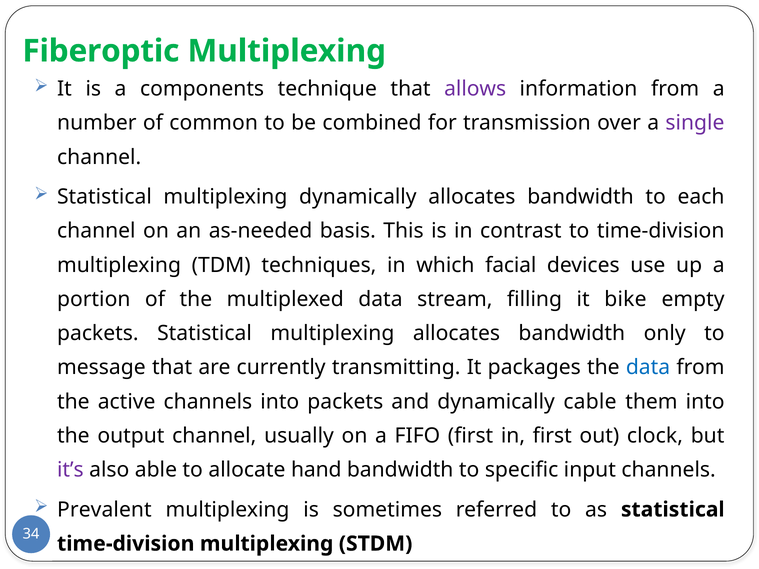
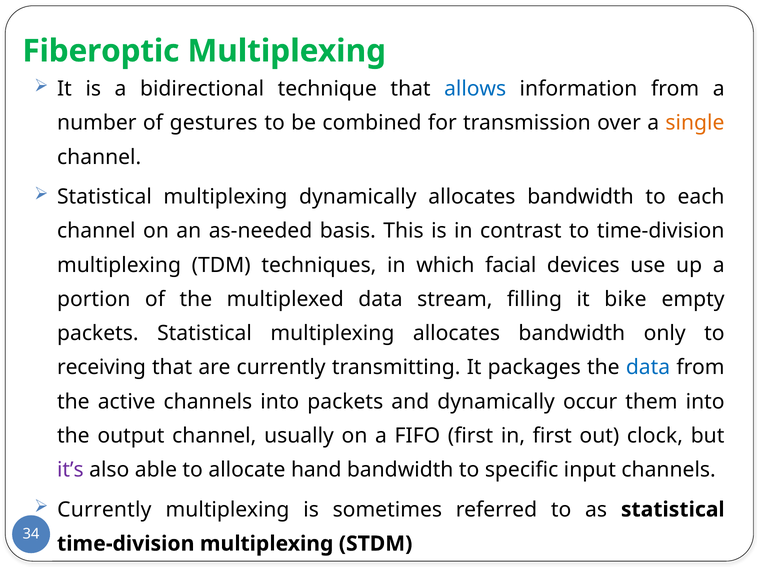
components: components -> bidirectional (202, 89)
allows colour: purple -> blue (475, 89)
common: common -> gestures (214, 123)
single colour: purple -> orange (695, 123)
message: message -> receiving (101, 368)
cable: cable -> occur (590, 402)
Prevalent: Prevalent -> Currently (104, 510)
